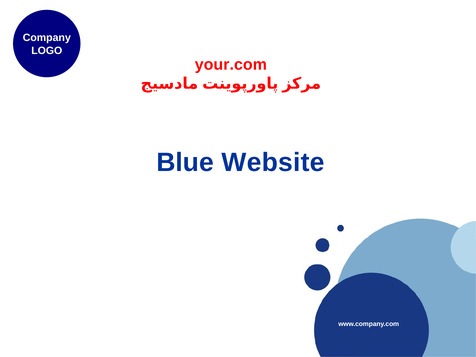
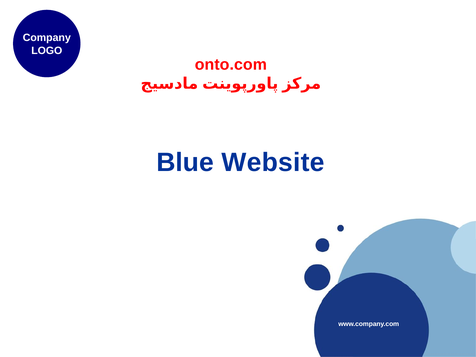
your.com: your.com -> onto.com (231, 64)
